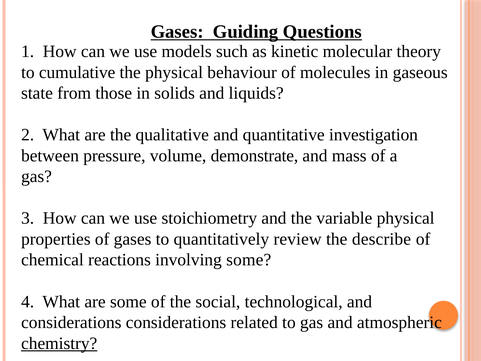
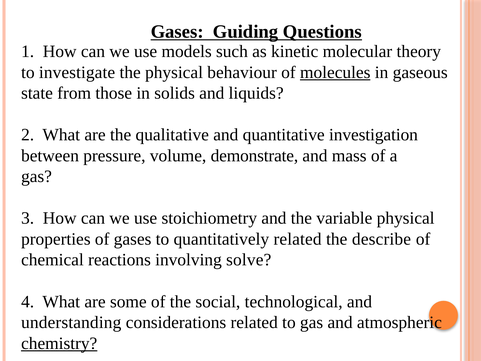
cumulative: cumulative -> investigate (77, 72)
molecules underline: none -> present (335, 72)
quantitatively review: review -> related (298, 239)
involving some: some -> solve (249, 260)
considerations: considerations -> understanding (71, 322)
